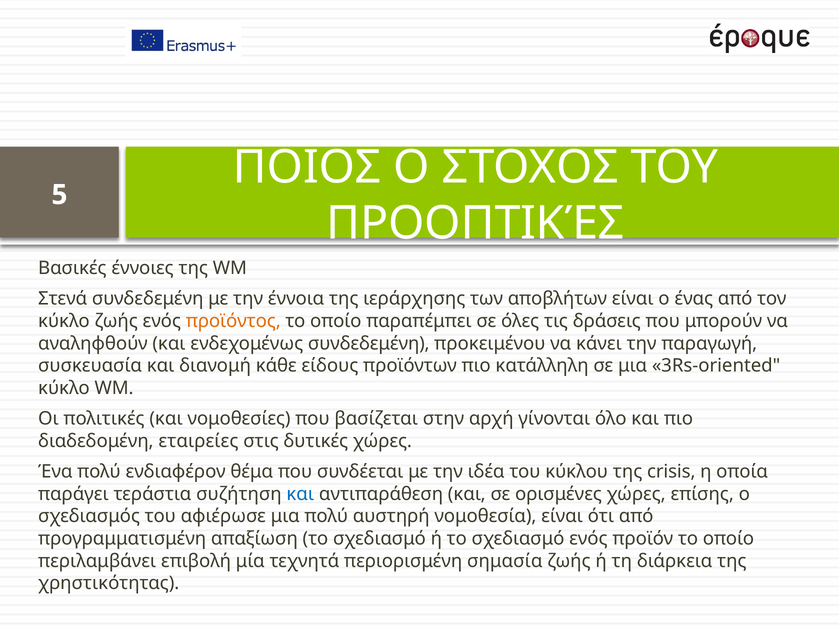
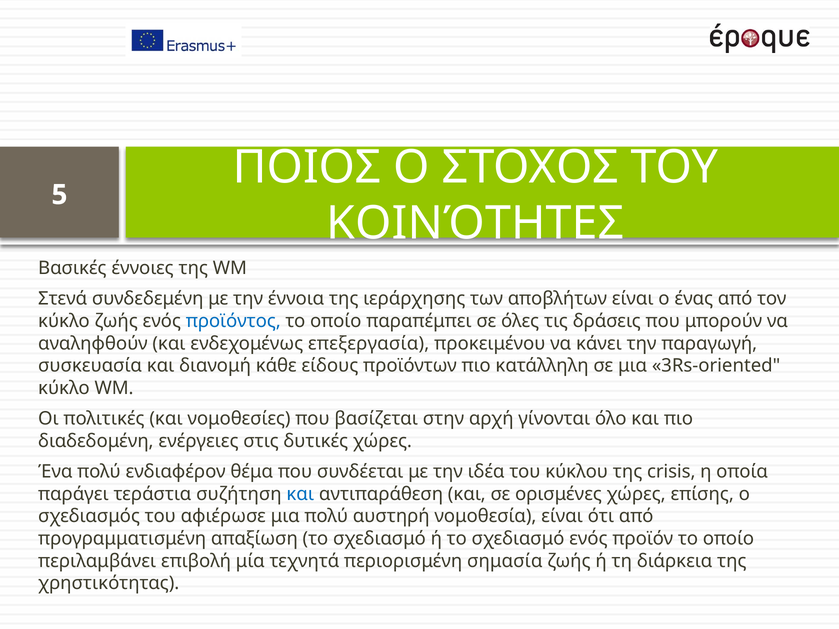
ΠΡΟΟΠΤΙΚΈΣ: ΠΡΟΟΠΤΙΚΈΣ -> ΚΟΙΝΌΤΗΤΕΣ (475, 223)
προϊόντος colour: orange -> blue (233, 321)
ενδεχομένως συνδεδεμένη: συνδεδεμένη -> επεξεργασία (369, 344)
εταιρείες: εταιρείες -> ενέργειες (199, 441)
